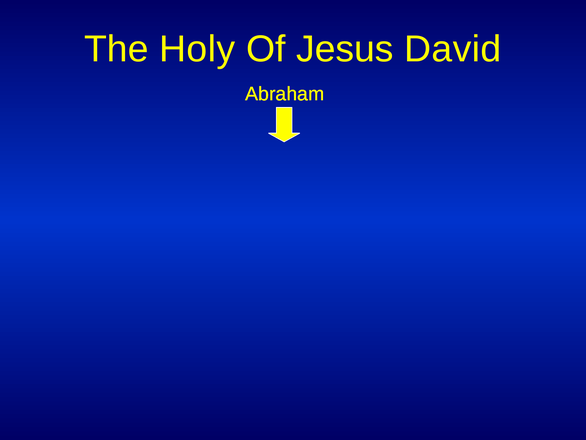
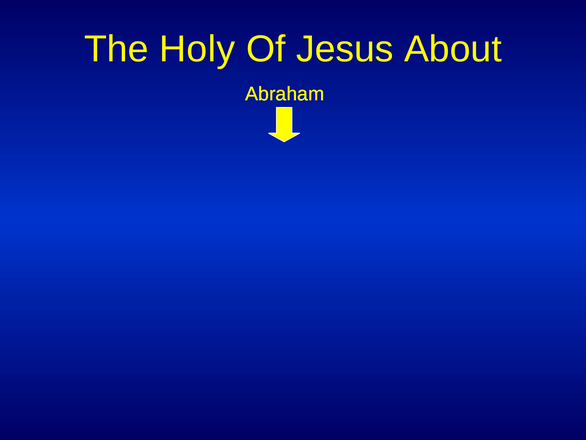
David: David -> About (453, 49)
